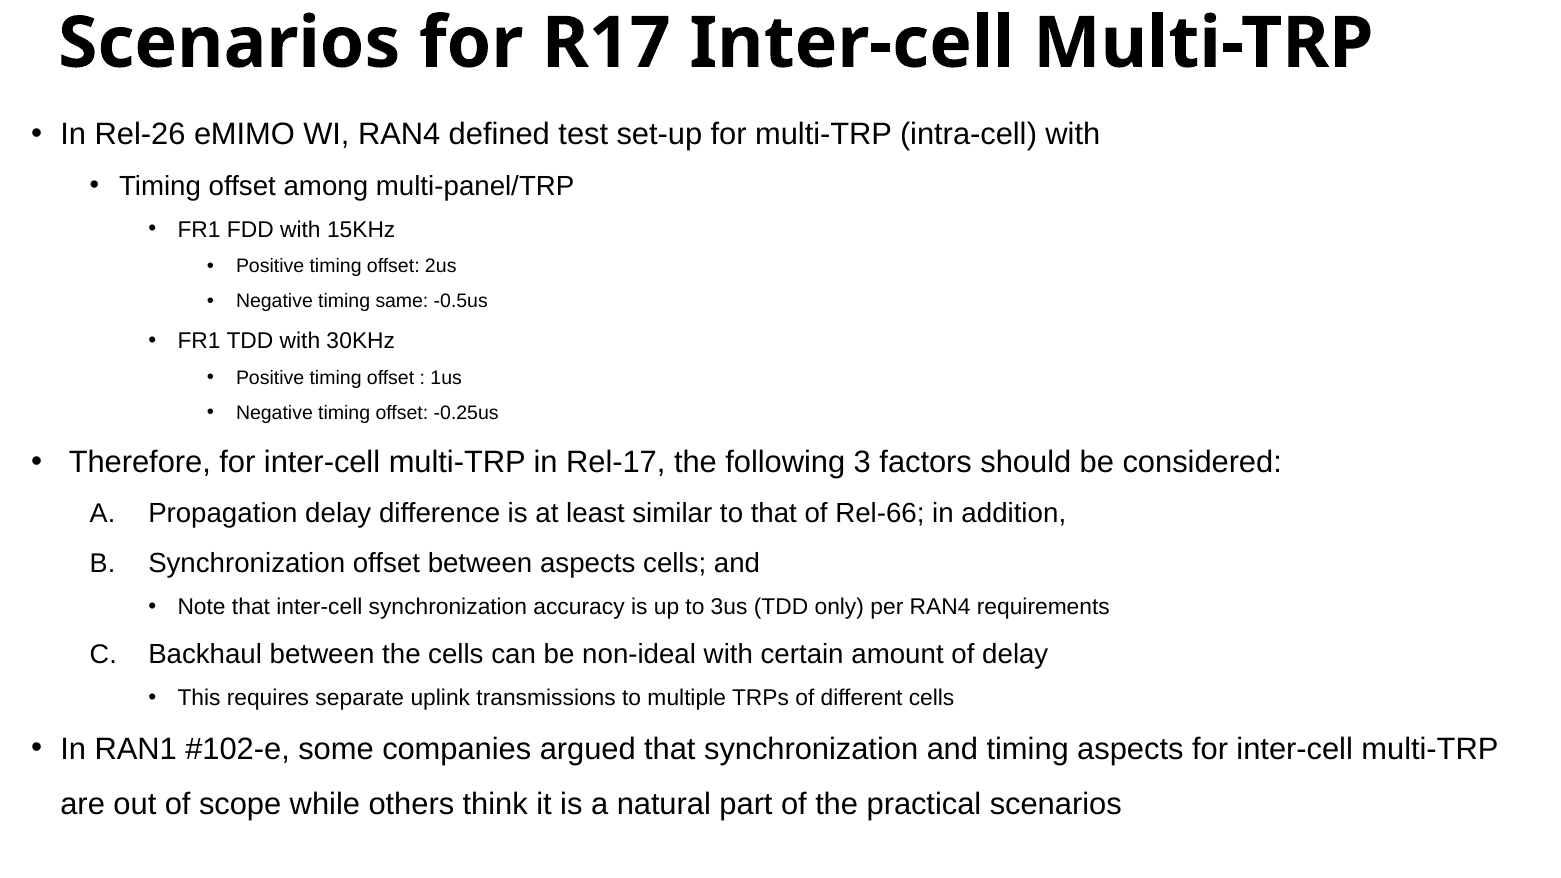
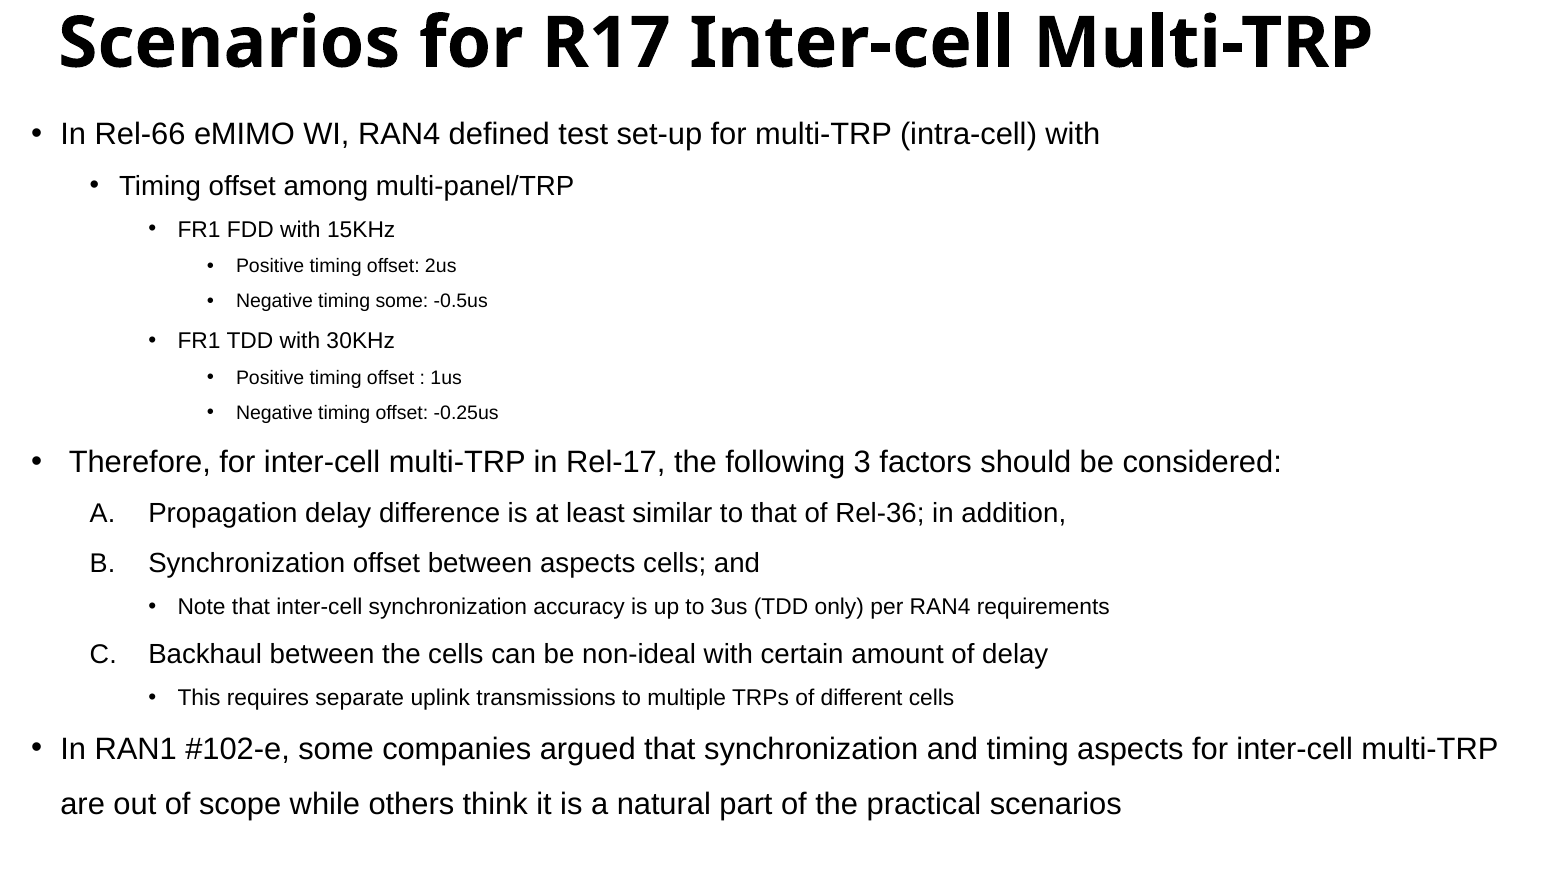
Rel-26: Rel-26 -> Rel-66 (140, 135)
timing same: same -> some (402, 302)
Rel-66: Rel-66 -> Rel-36 (880, 514)
